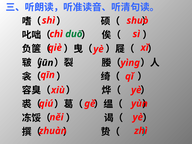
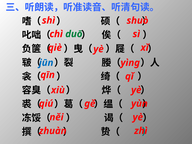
jūn colour: black -> blue (46, 63)
